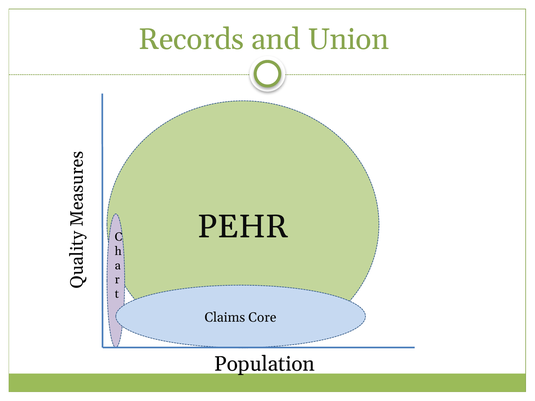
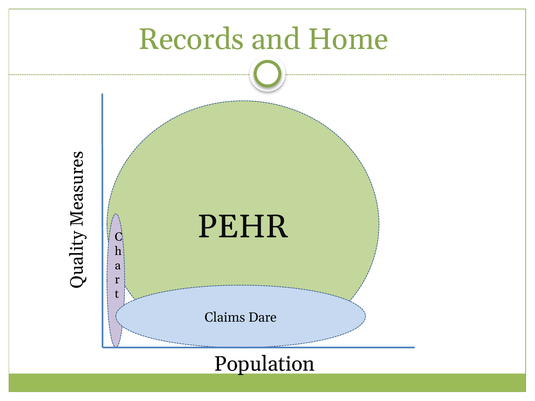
Union: Union -> Home (348, 39)
Core: Core -> Dare (262, 317)
